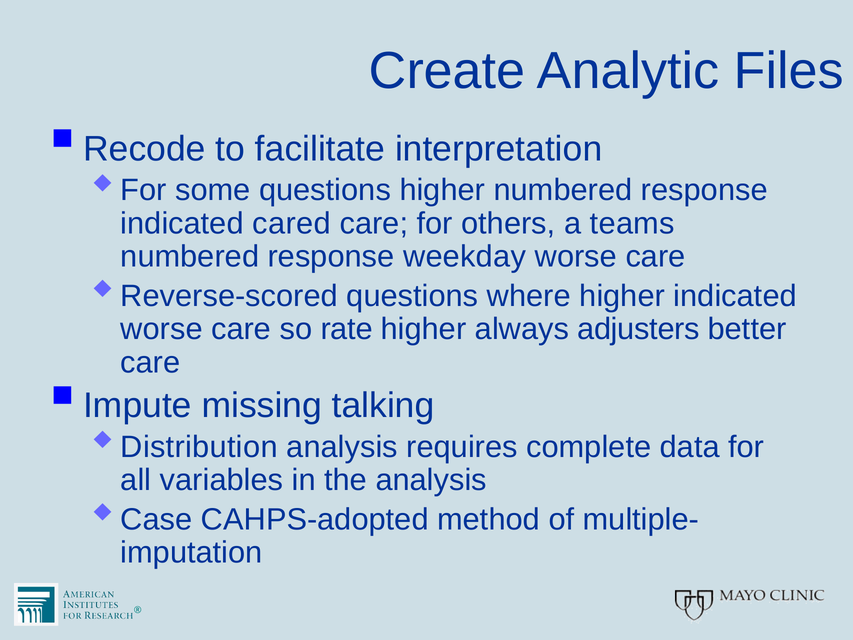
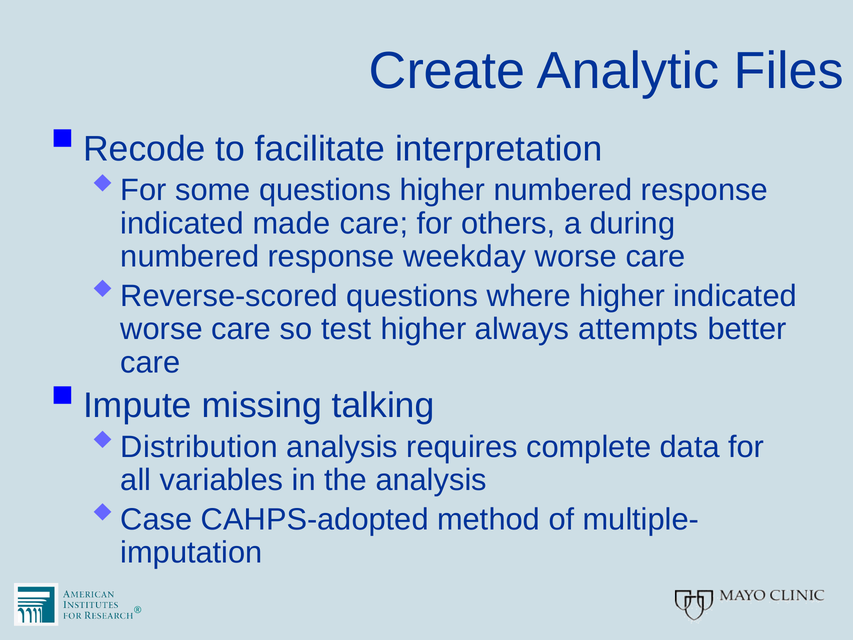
cared: cared -> made (292, 223)
teams: teams -> during (632, 223)
rate: rate -> test (346, 329)
adjusters: adjusters -> attempts (638, 329)
